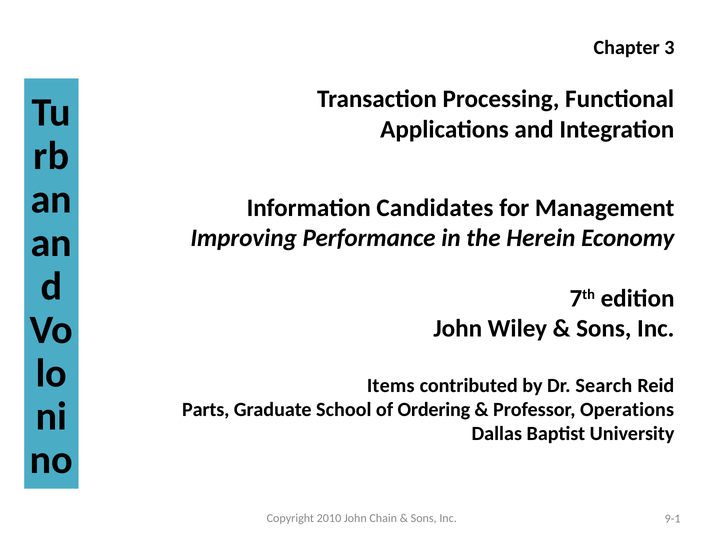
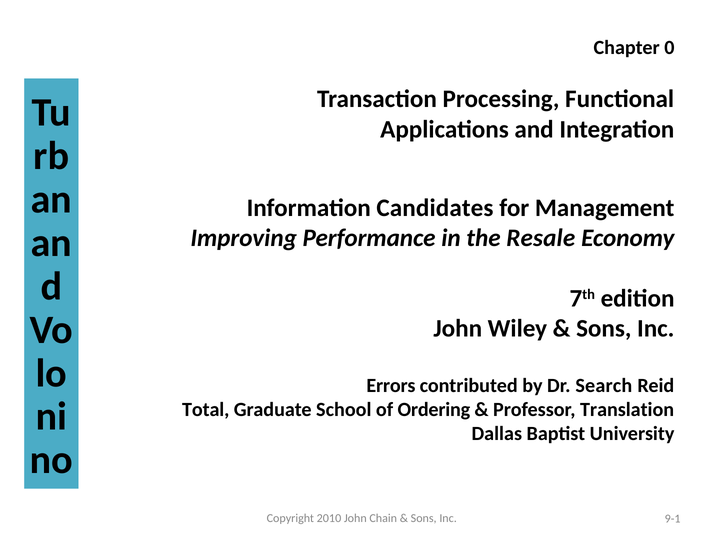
3: 3 -> 0 (669, 48)
Herein: Herein -> Resale (541, 238)
Items: Items -> Errors (391, 385)
Parts: Parts -> Total (206, 410)
Operations: Operations -> Translation (627, 410)
